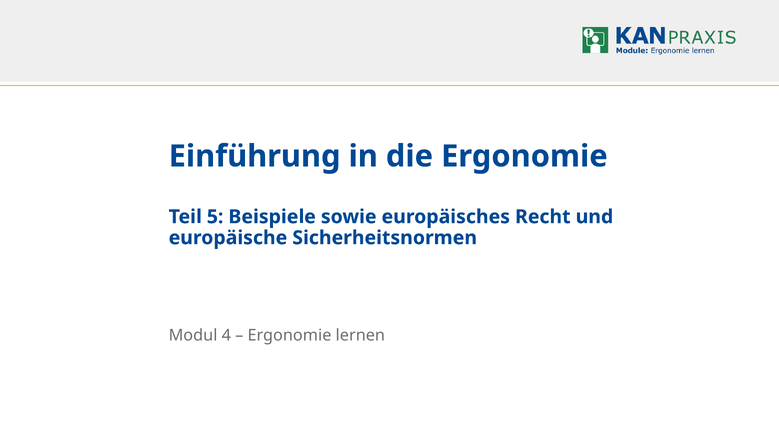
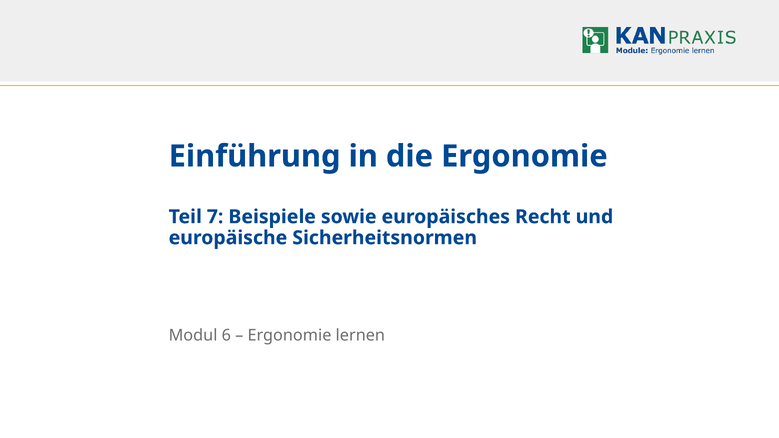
5: 5 -> 7 (215, 217)
4: 4 -> 6 (226, 336)
